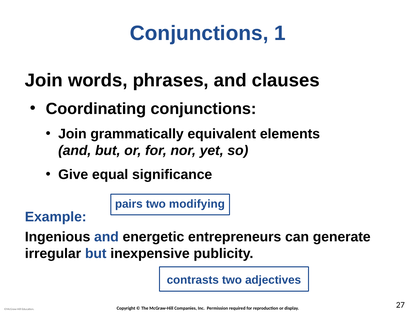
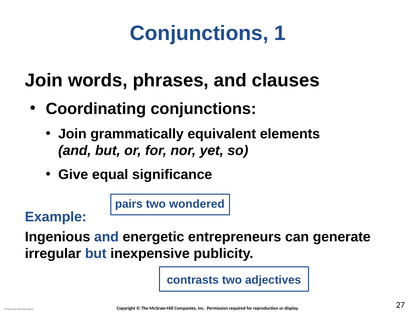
modifying: modifying -> wondered (197, 204)
